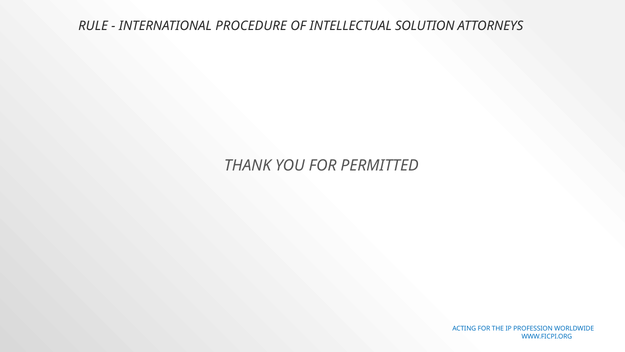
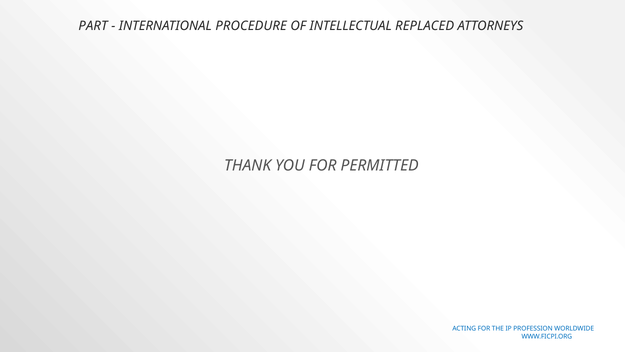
RULE: RULE -> PART (93, 26)
SOLUTION: SOLUTION -> REPLACED (425, 26)
